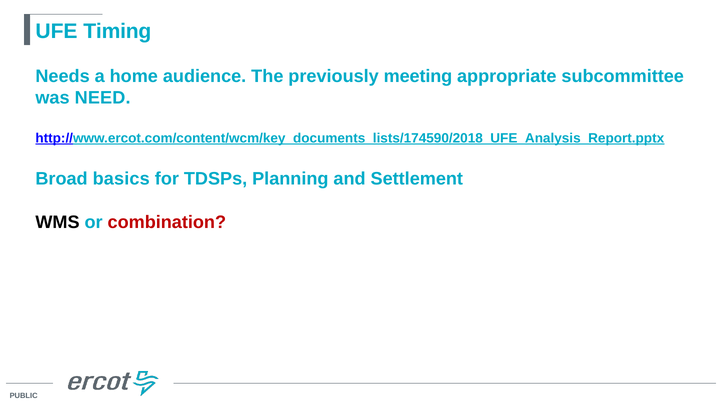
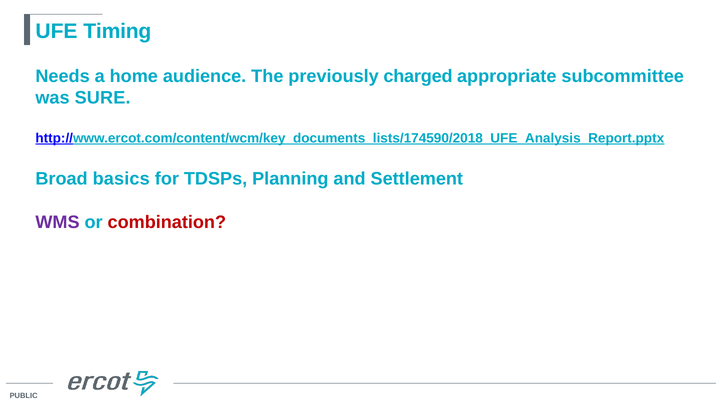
meeting: meeting -> charged (418, 76)
NEED: NEED -> SURE (103, 98)
WMS colour: black -> purple (58, 223)
